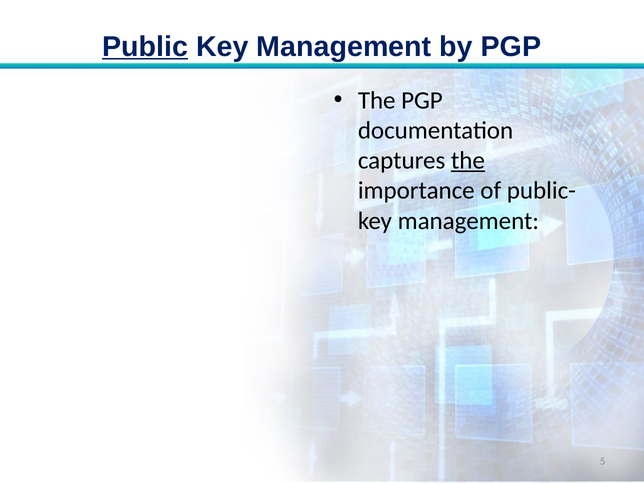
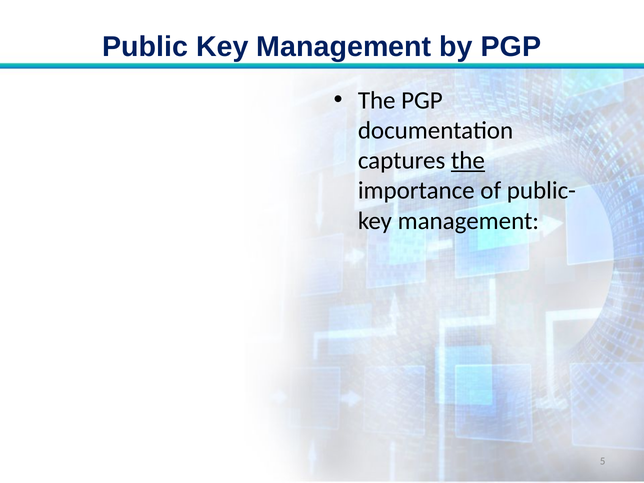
Public underline: present -> none (145, 47)
